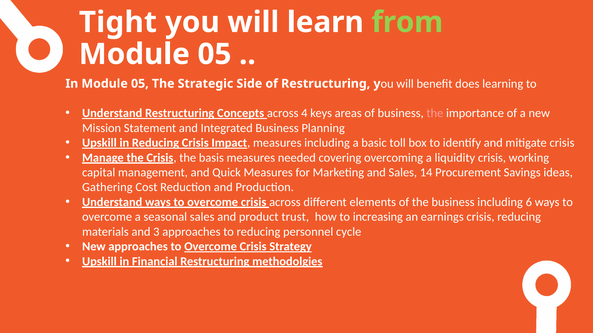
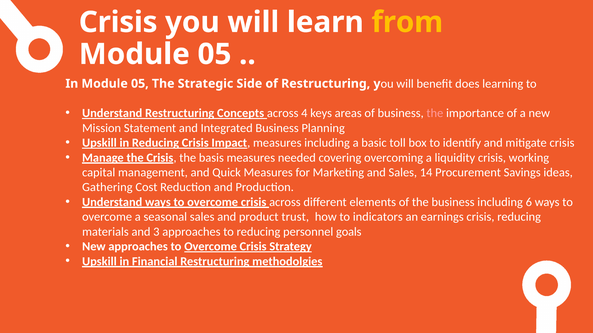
Tight: Tight -> Crisis (118, 22)
from colour: light green -> yellow (407, 22)
increasing: increasing -> indicators (378, 217)
cycle: cycle -> goals (349, 232)
